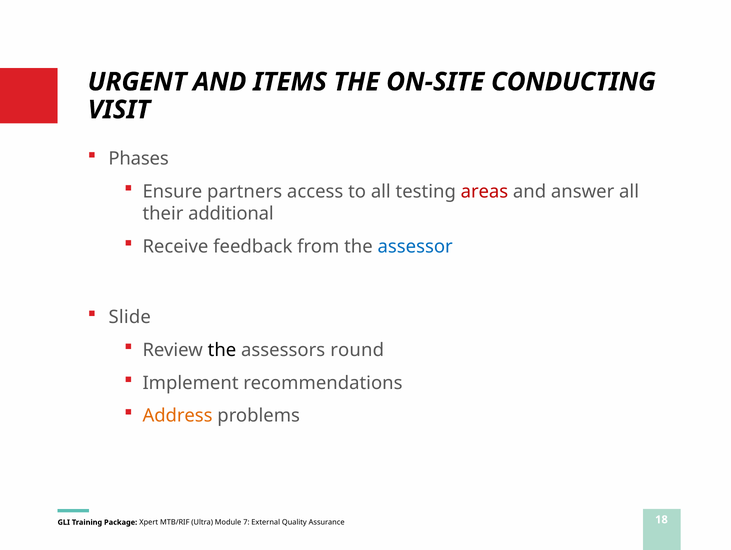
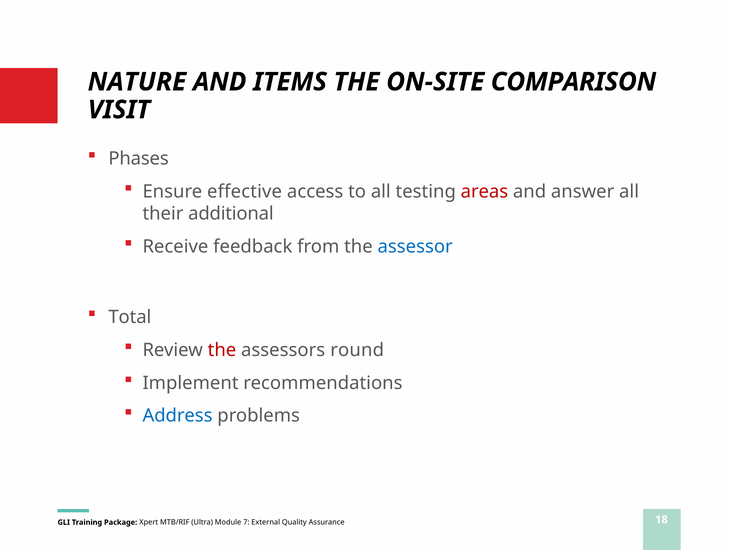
URGENT: URGENT -> NATURE (137, 82)
CONDUCTING: CONDUCTING -> COMPARISON (573, 82)
partners: partners -> effective (245, 192)
Slide: Slide -> Total (130, 317)
the colour: black -> red (222, 350)
Address colour: orange -> blue (178, 416)
